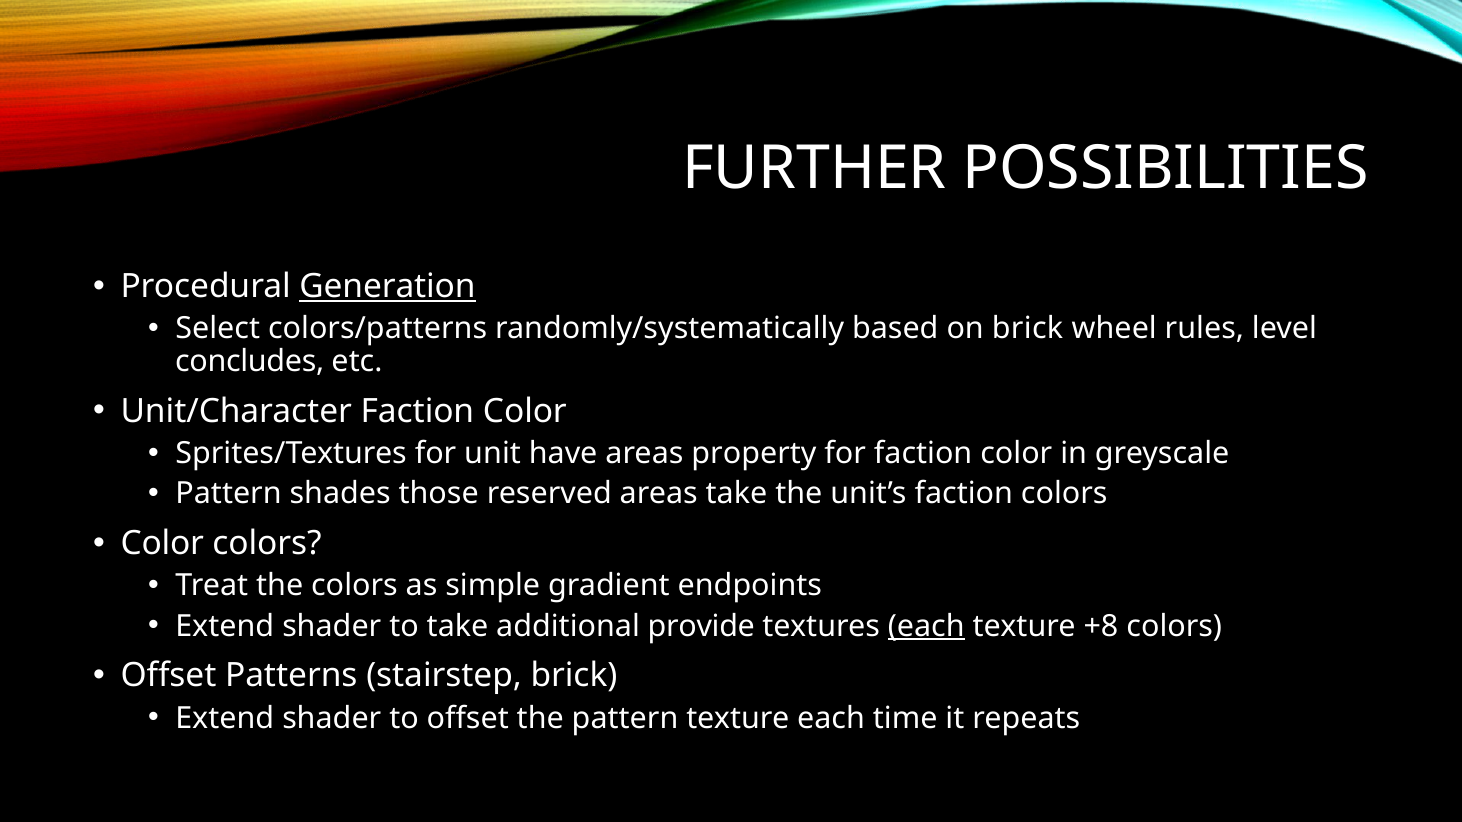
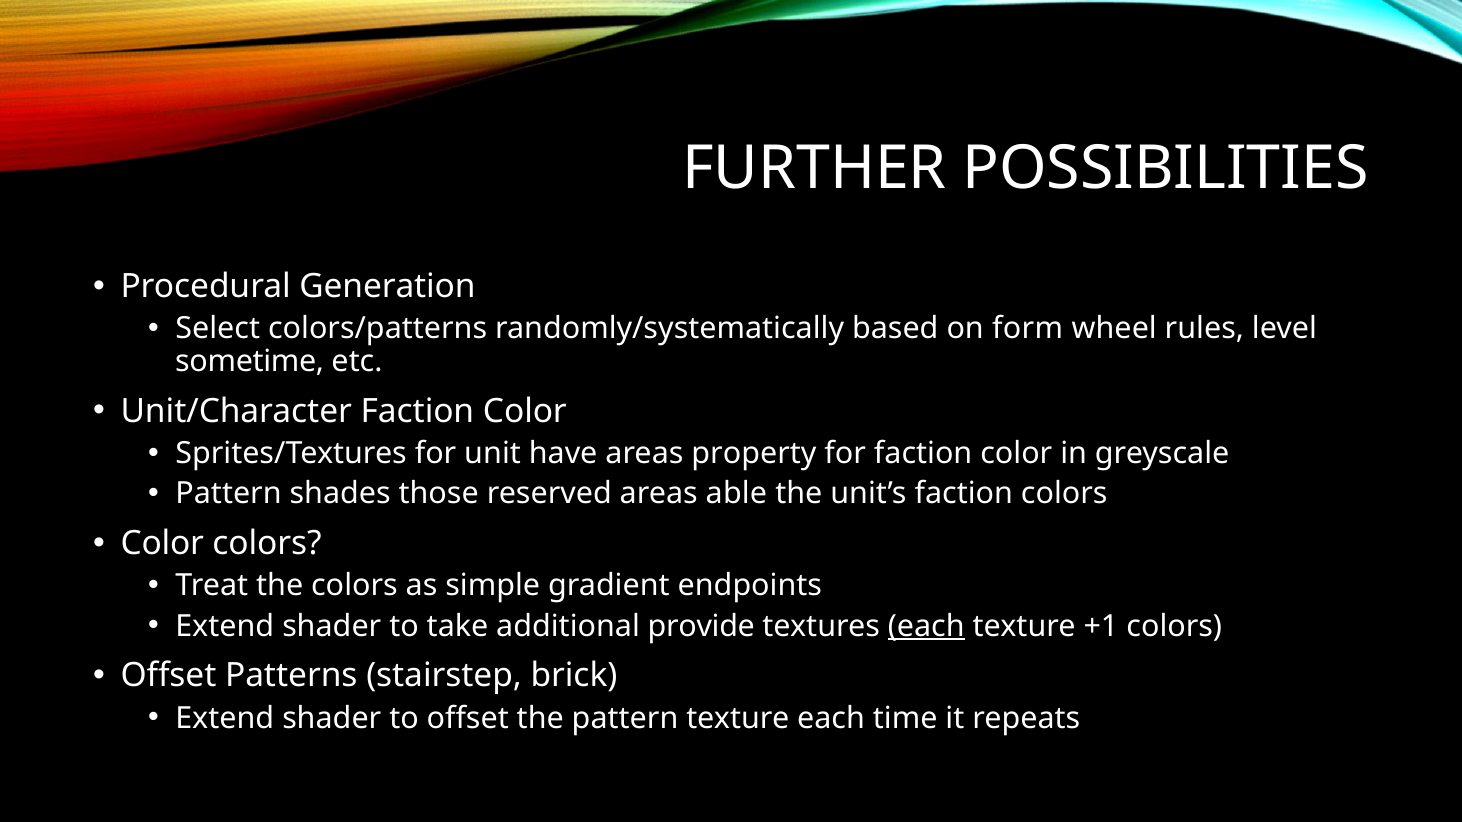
Generation underline: present -> none (387, 287)
on brick: brick -> form (1028, 329)
concludes: concludes -> sometime (250, 362)
areas take: take -> able (736, 494)
+8: +8 -> +1 (1101, 626)
